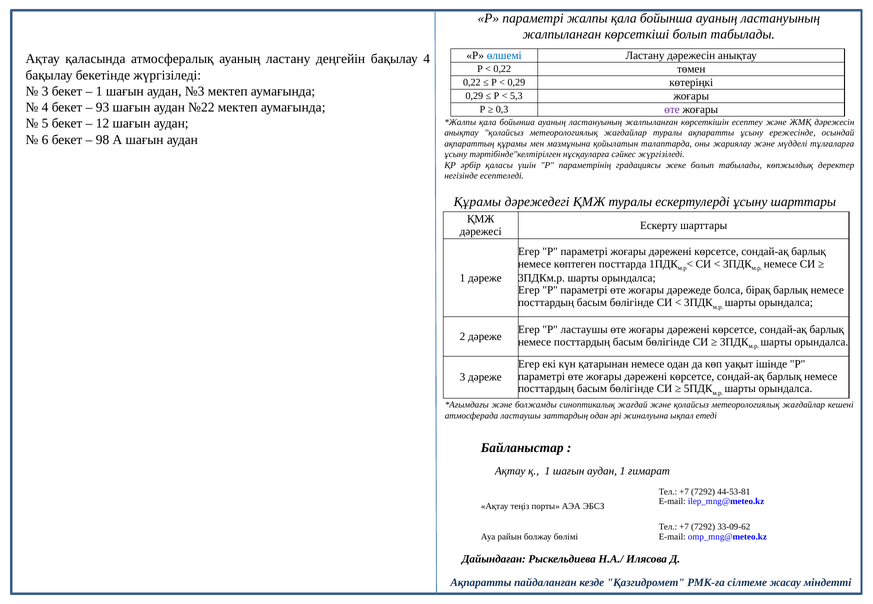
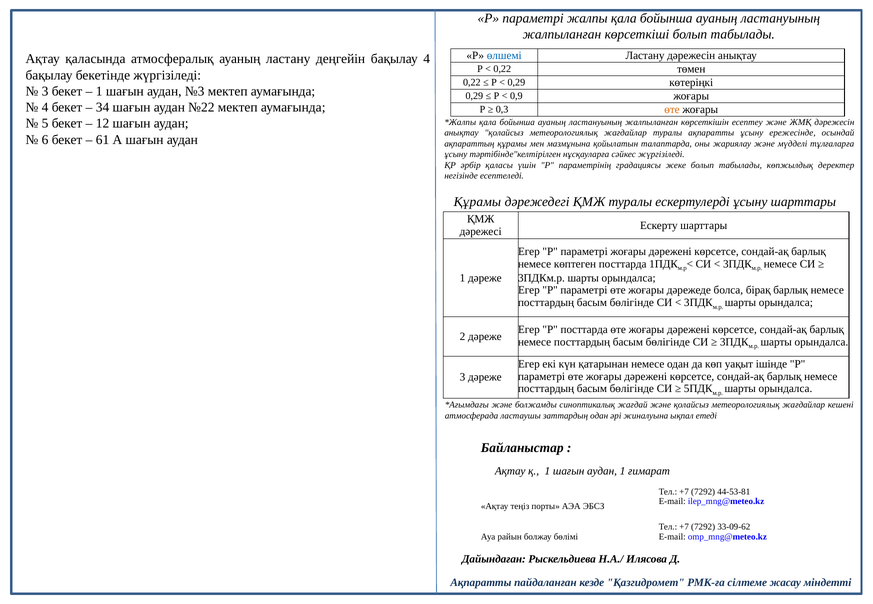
5,3: 5,3 -> 0,9 (516, 96)
93: 93 -> 34 (103, 107)
өте colour: purple -> orange (672, 109)
98: 98 -> 61 (103, 140)
Р ластаушы: ластаушы -> посттарда (584, 330)
